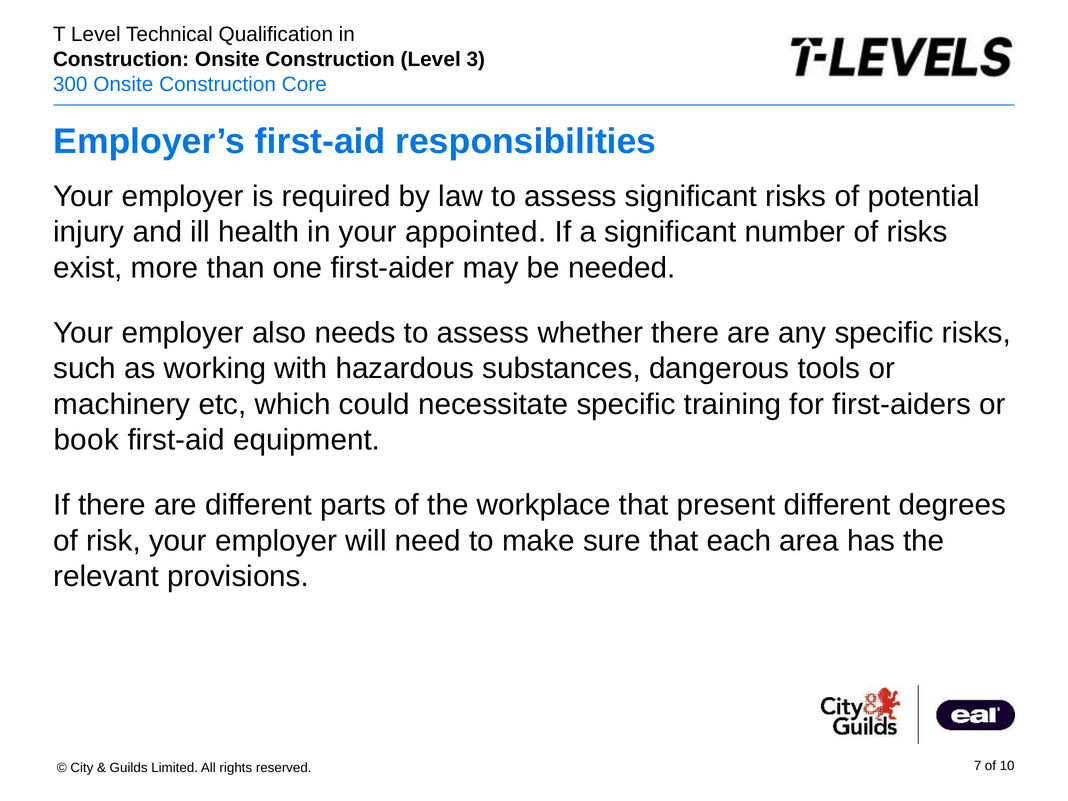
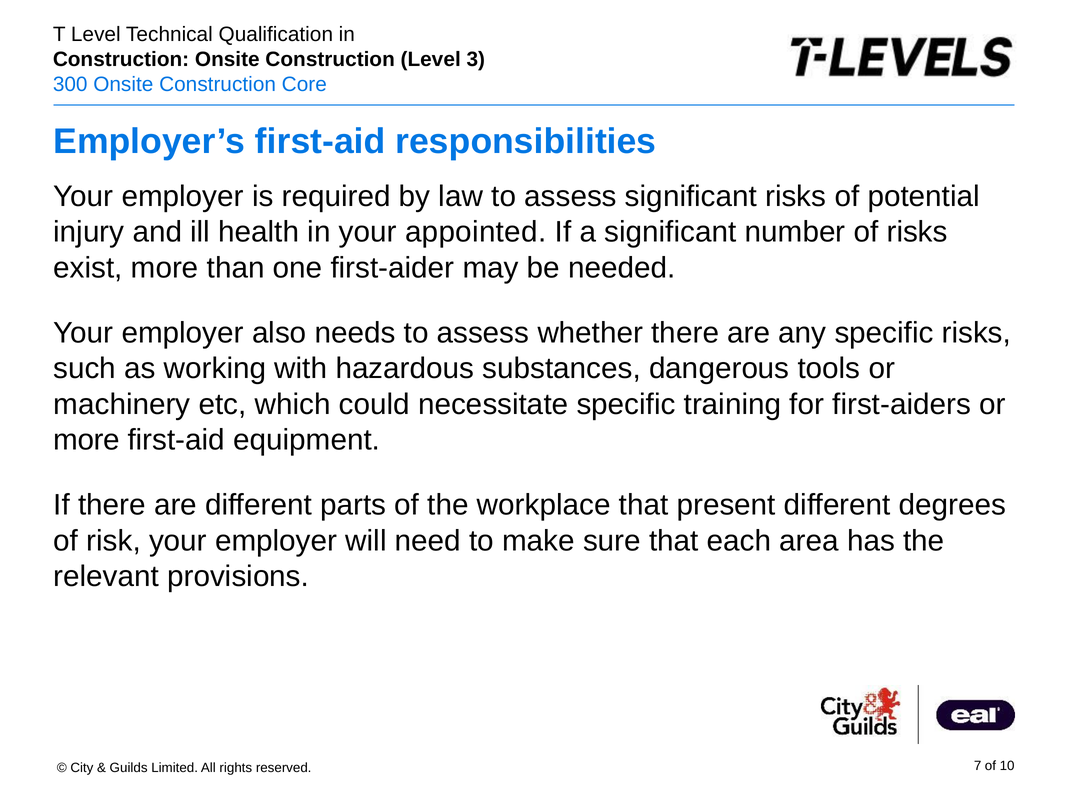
book: book -> more (87, 440)
